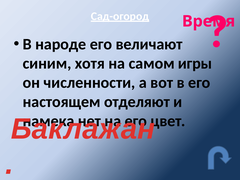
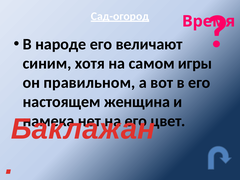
численности: численности -> правильном (89, 83)
отделяют: отделяют -> женщина (137, 102)
